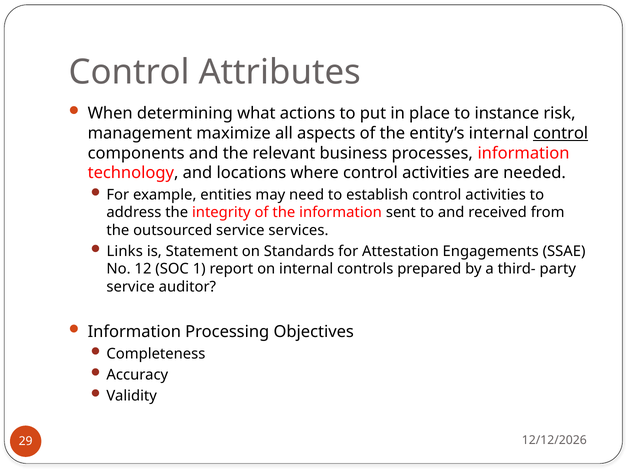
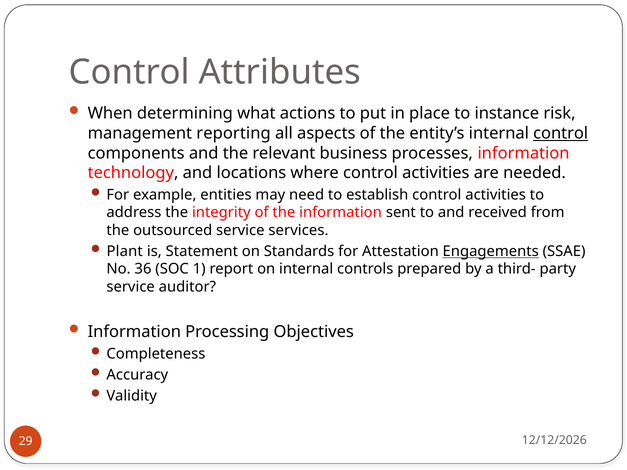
maximize: maximize -> reporting (234, 133)
Links: Links -> Plant (125, 251)
Engagements underline: none -> present (491, 251)
12: 12 -> 36 (143, 269)
